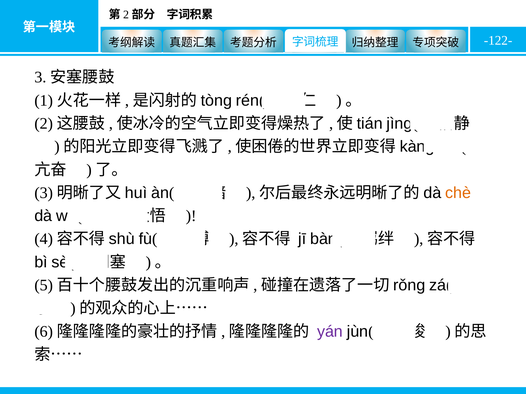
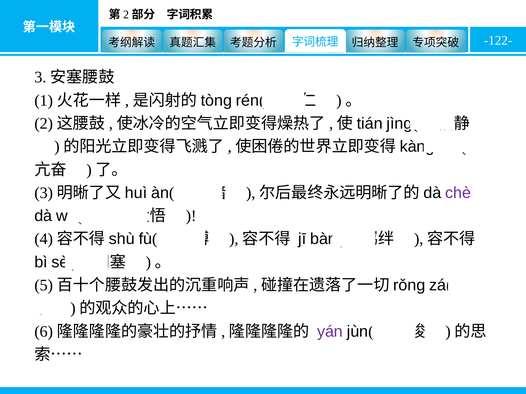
chè colour: orange -> purple (458, 193)
